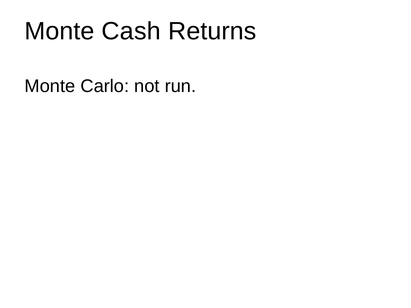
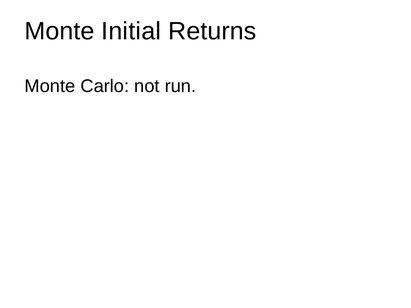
Cash: Cash -> Initial (131, 31)
